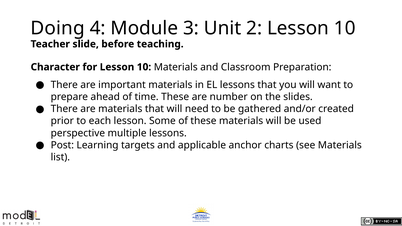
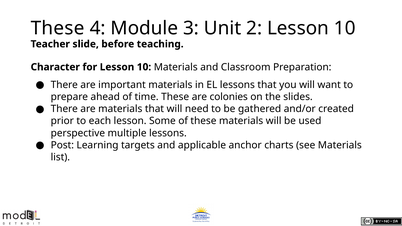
Doing: Doing -> These (58, 28)
number: number -> colonies (229, 97)
